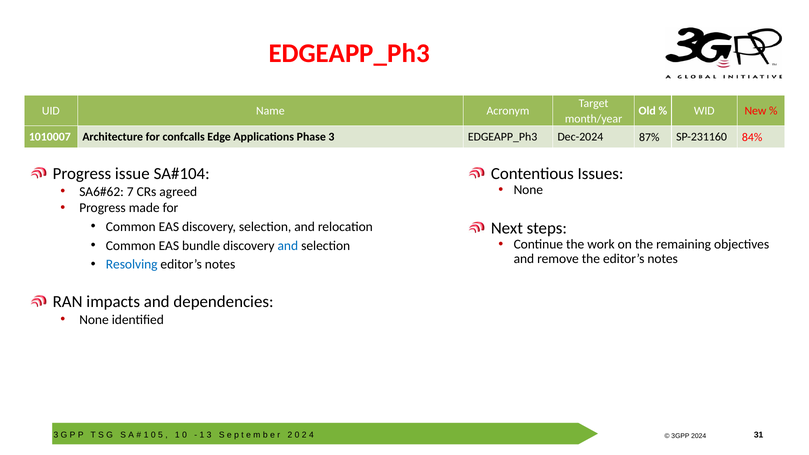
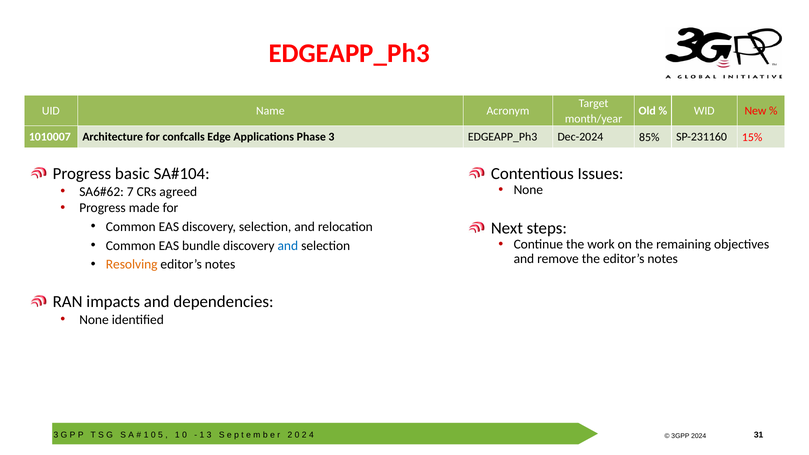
87%: 87% -> 85% (649, 138)
84%: 84% -> 15% (752, 138)
issue: issue -> basic (132, 174)
Resolving colour: blue -> orange (132, 265)
